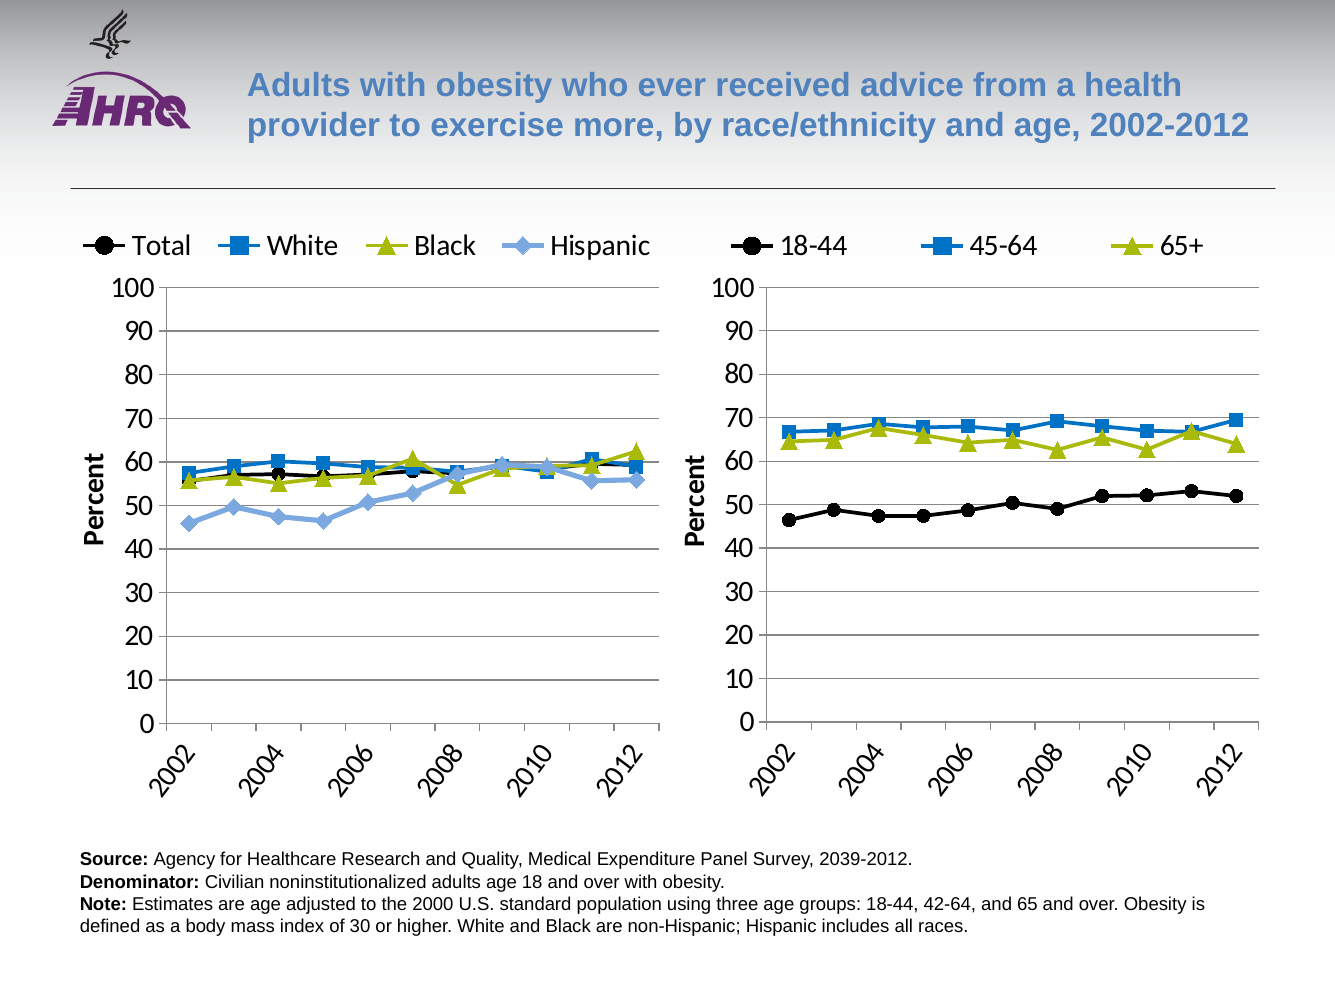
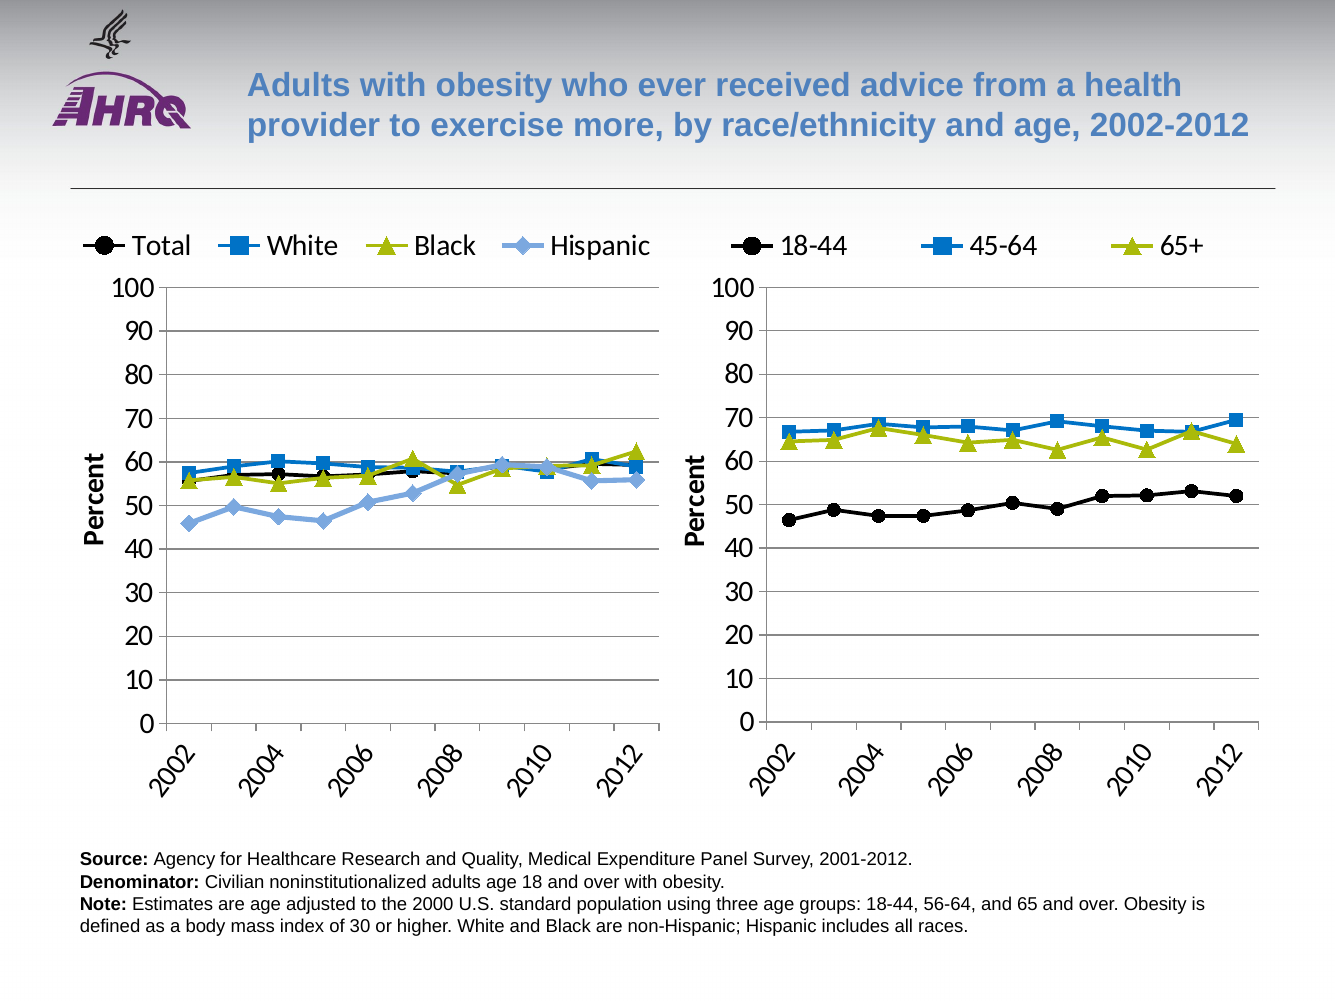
2039-2012: 2039-2012 -> 2001-2012 (866, 860)
42-64: 42-64 -> 56-64 (950, 905)
